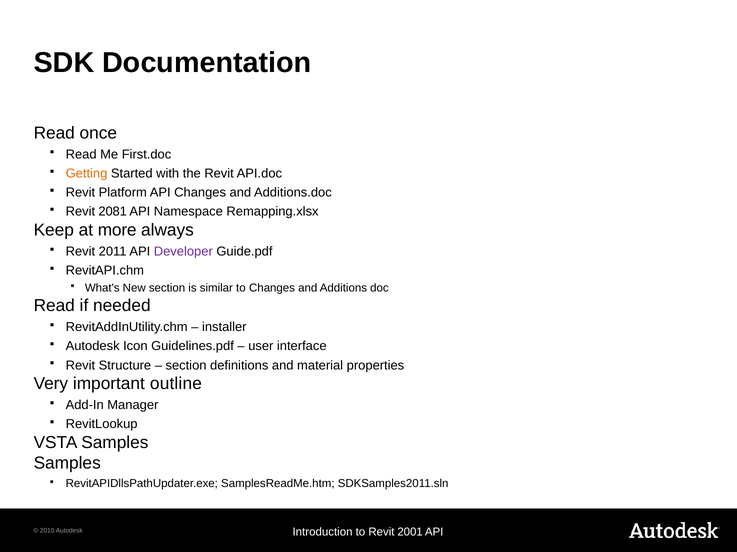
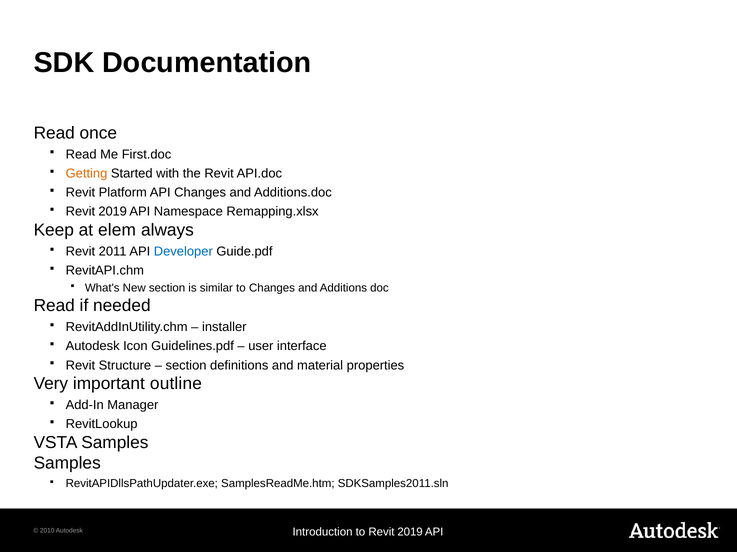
2081: 2081 -> 2019 (113, 212)
more: more -> elem (117, 230)
Developer colour: purple -> blue (183, 252)
to Revit 2001: 2001 -> 2019 (410, 533)
